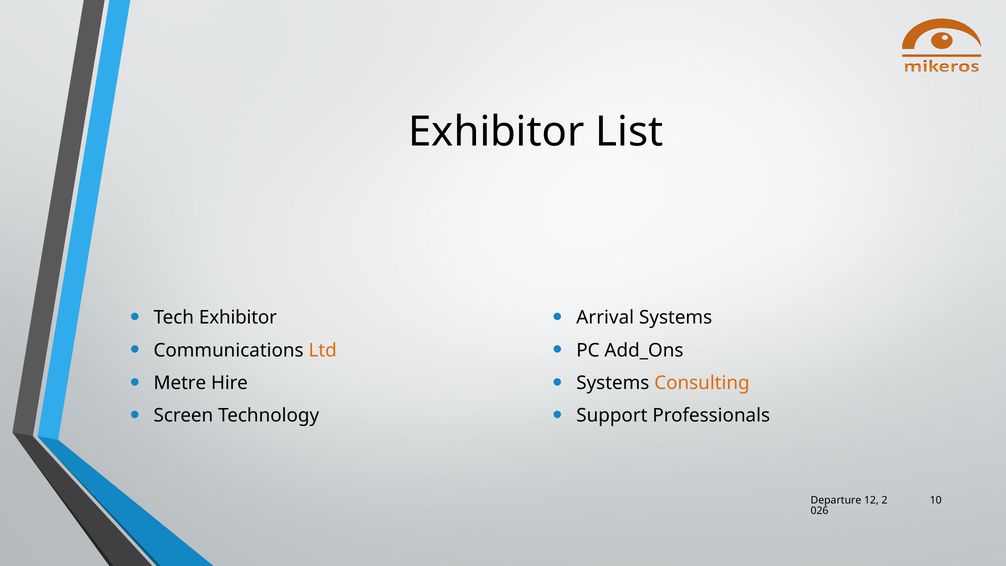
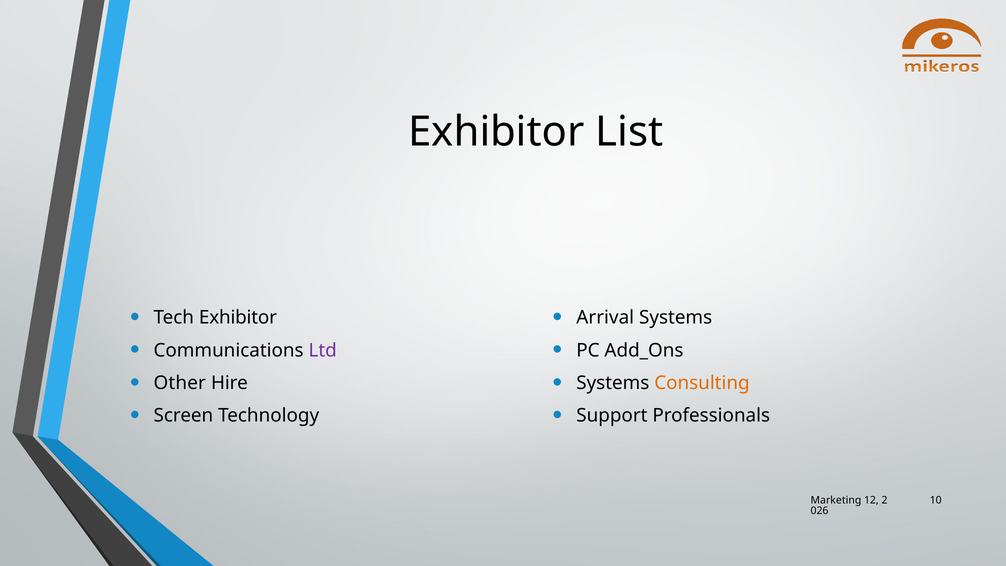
Ltd colour: orange -> purple (323, 350)
Metre: Metre -> Other (180, 383)
Departure: Departure -> Marketing (836, 500)
